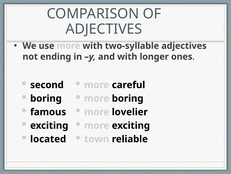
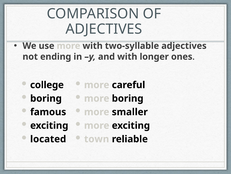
second: second -> college (47, 85)
lovelier: lovelier -> smaller (130, 112)
